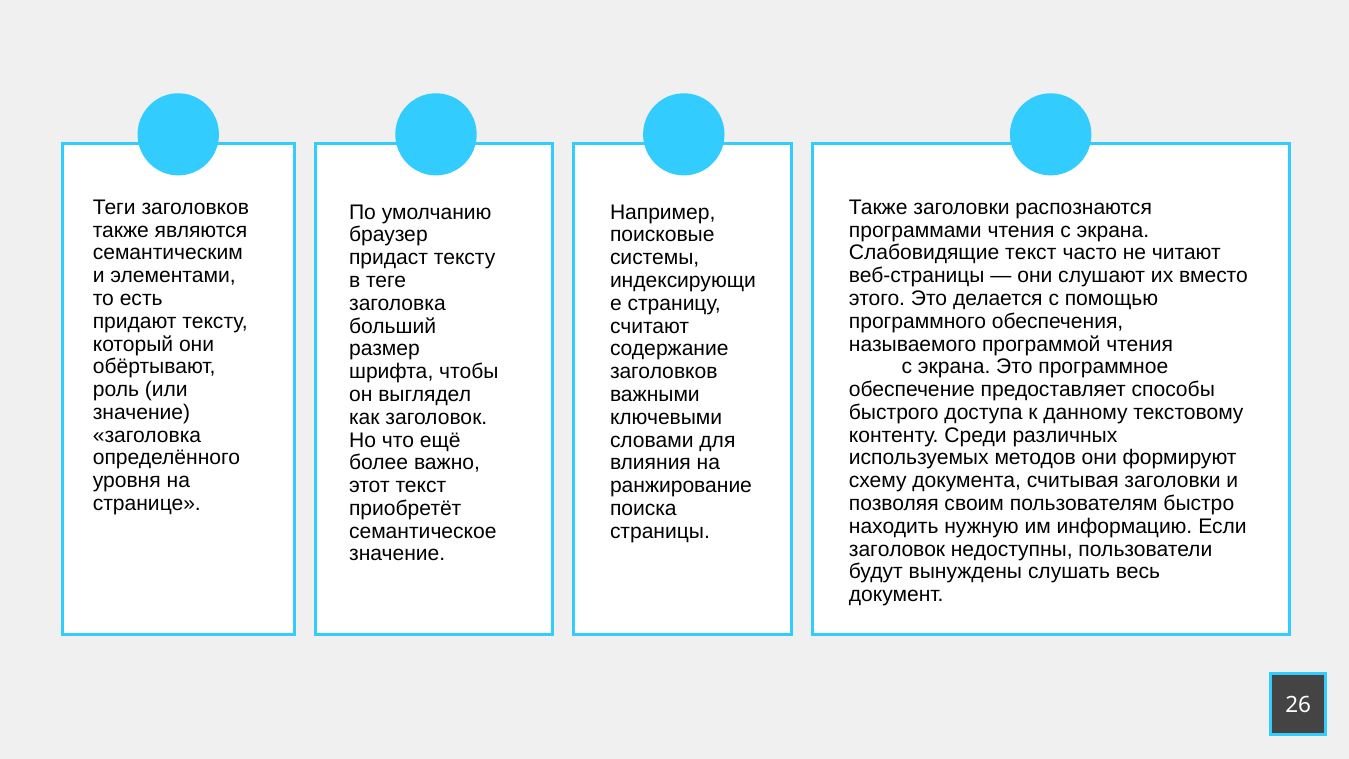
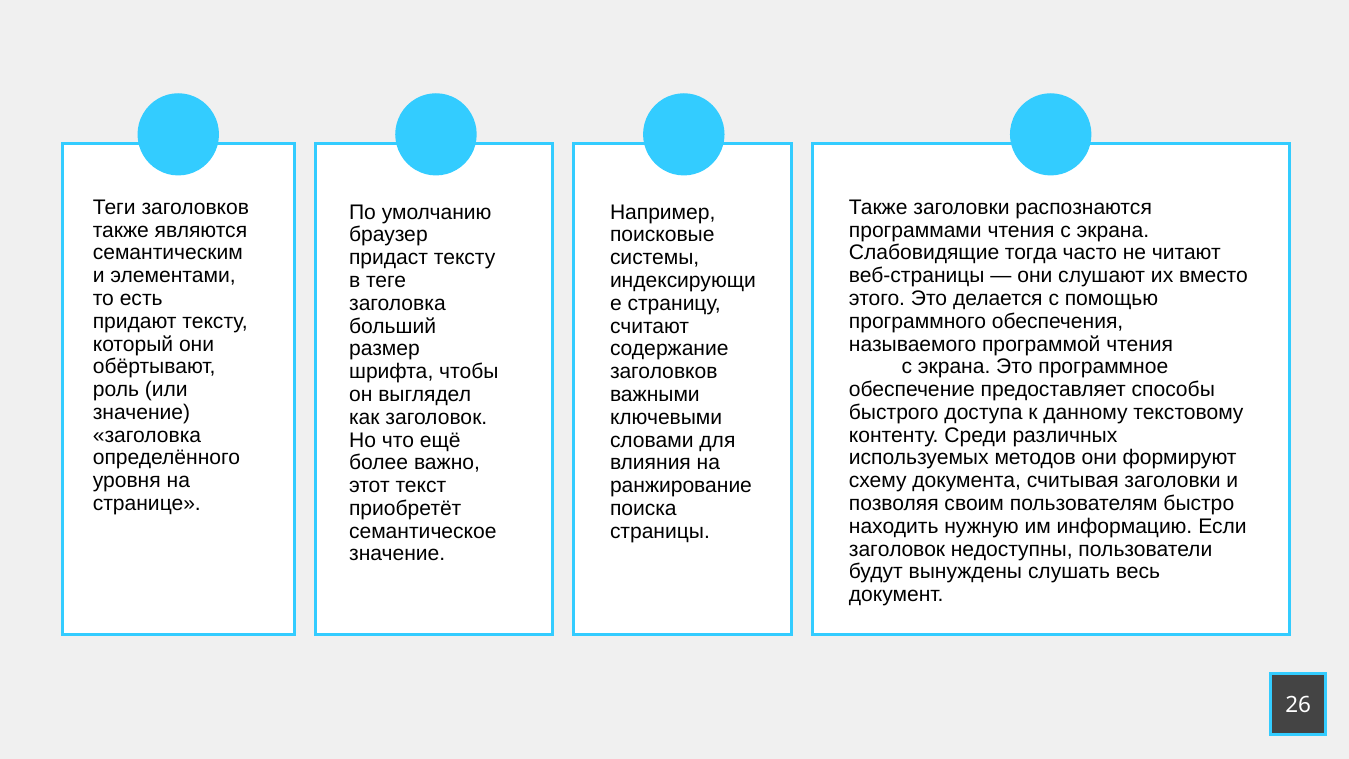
Слабовидящие текст: текст -> тогда (1031, 253)
